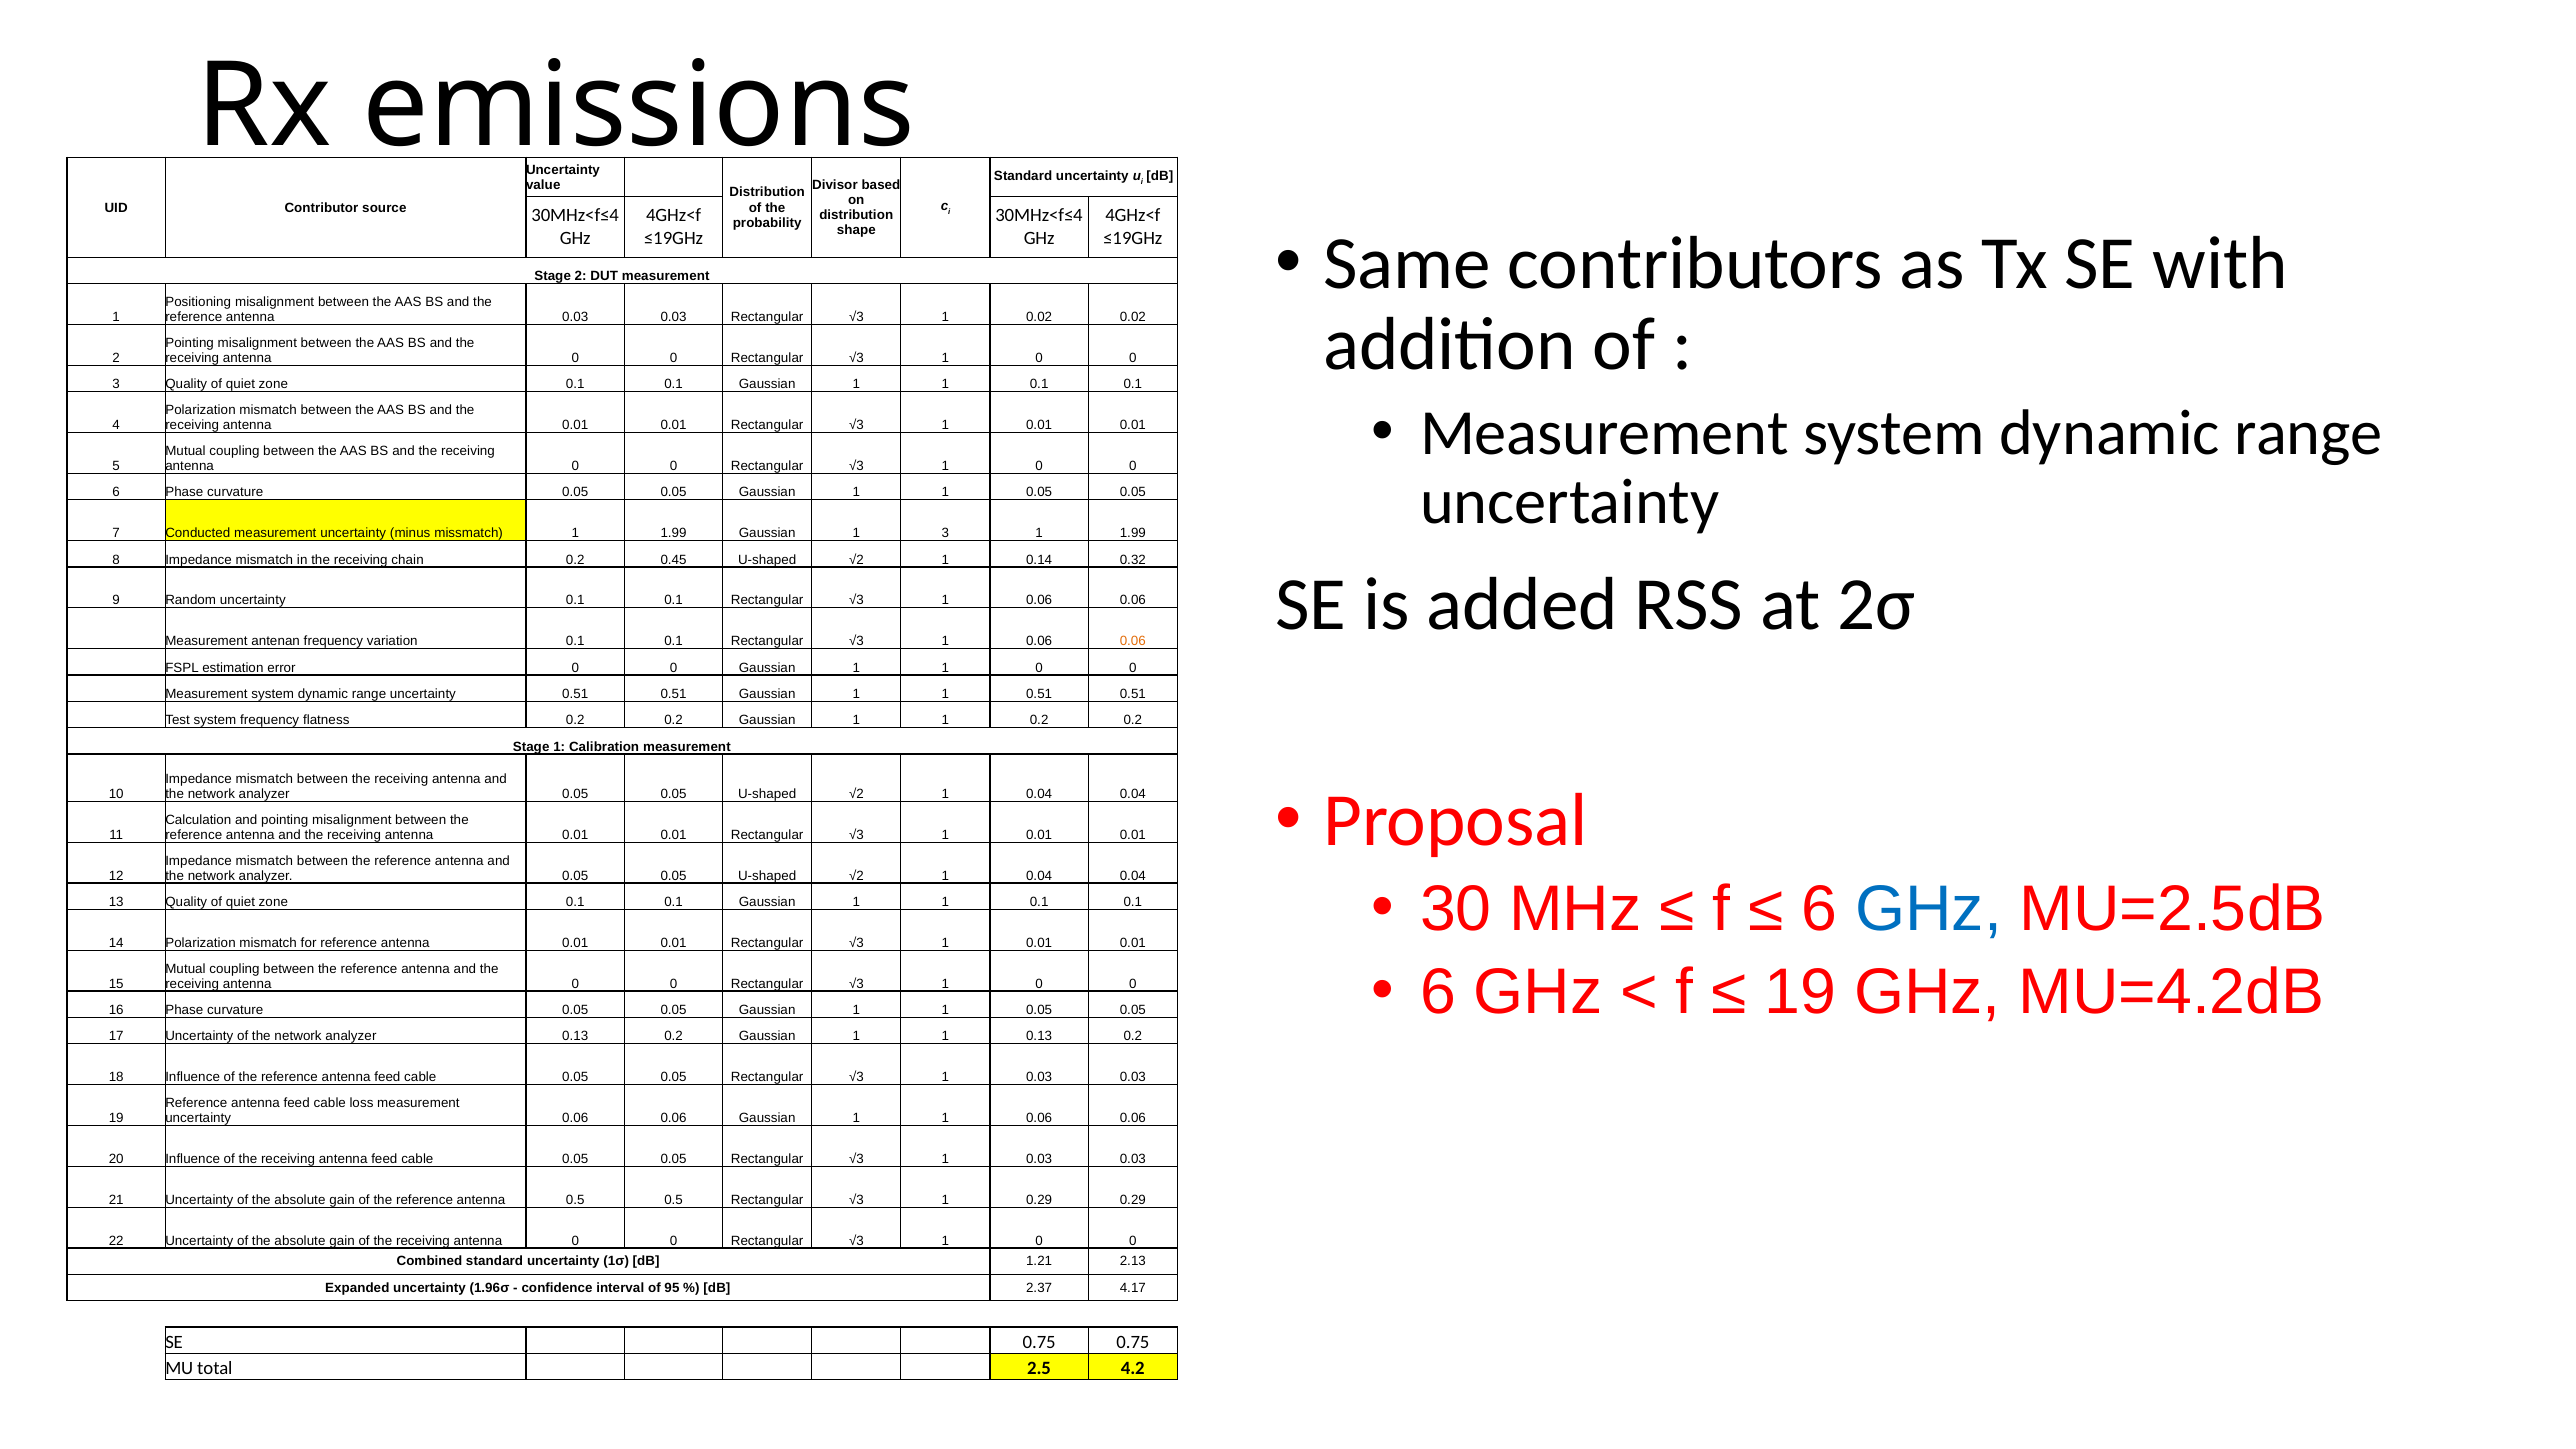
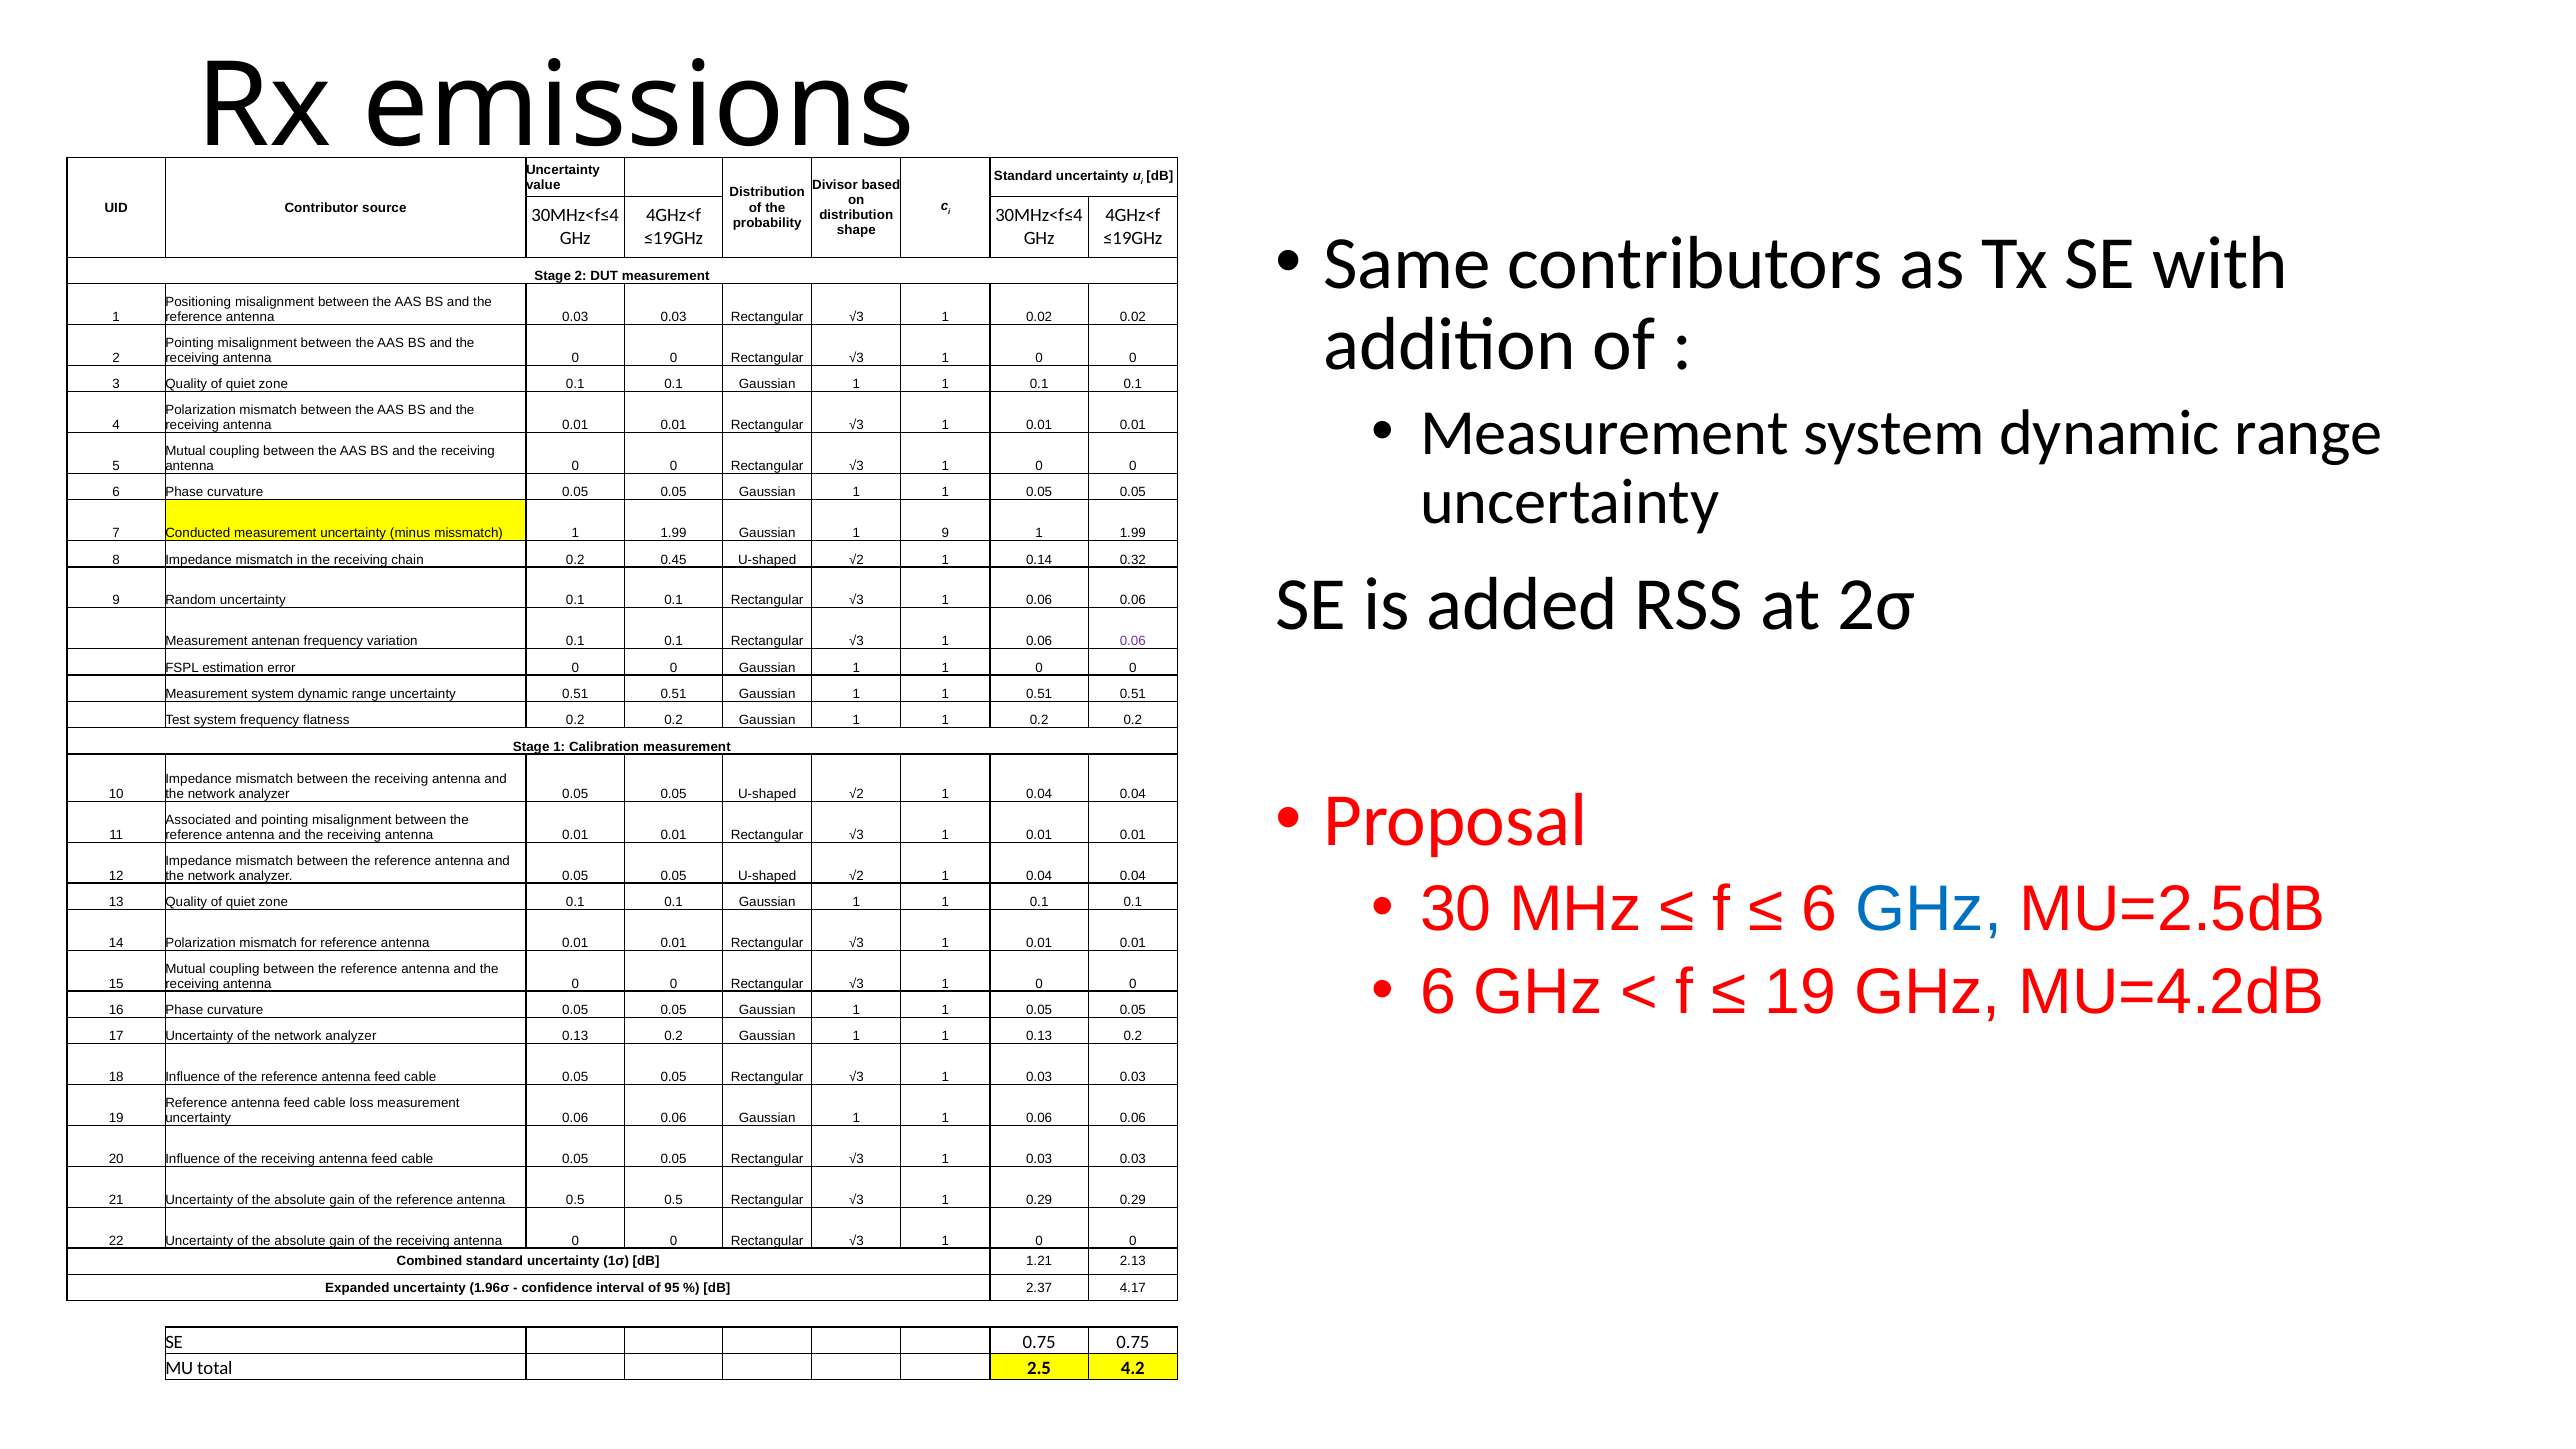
1 3: 3 -> 9 (945, 533)
0.06 colour: orange -> purple (1133, 641)
Calculation: Calculation -> Associated (198, 820)
